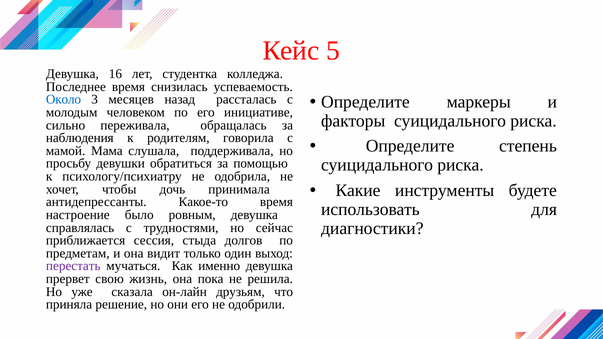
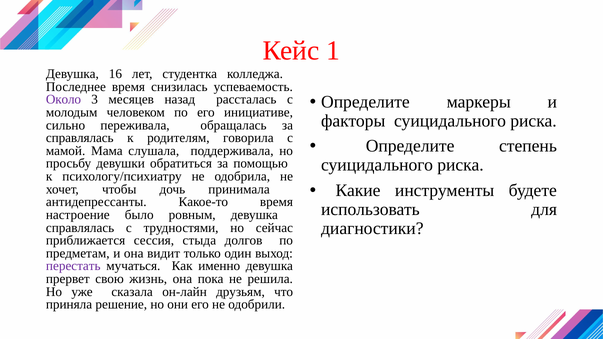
5: 5 -> 1 (333, 51)
Около colour: blue -> purple (63, 100)
наблюдения: наблюдения -> справлялась (80, 138)
